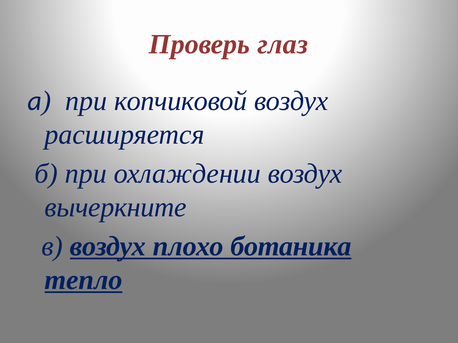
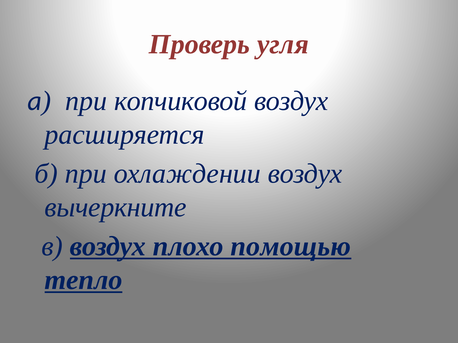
глаз: глаз -> угля (283, 44)
ботаника: ботаника -> помощью (291, 247)
